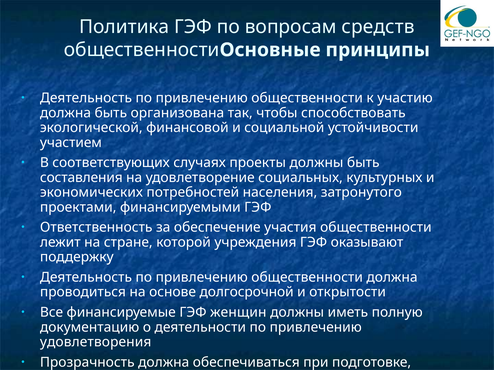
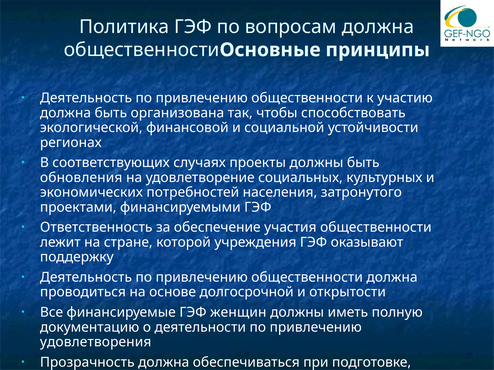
вопросам средств: средств -> должна (378, 27)
участием: участием -> регионах (71, 143)
составления: составления -> обновления (81, 178)
